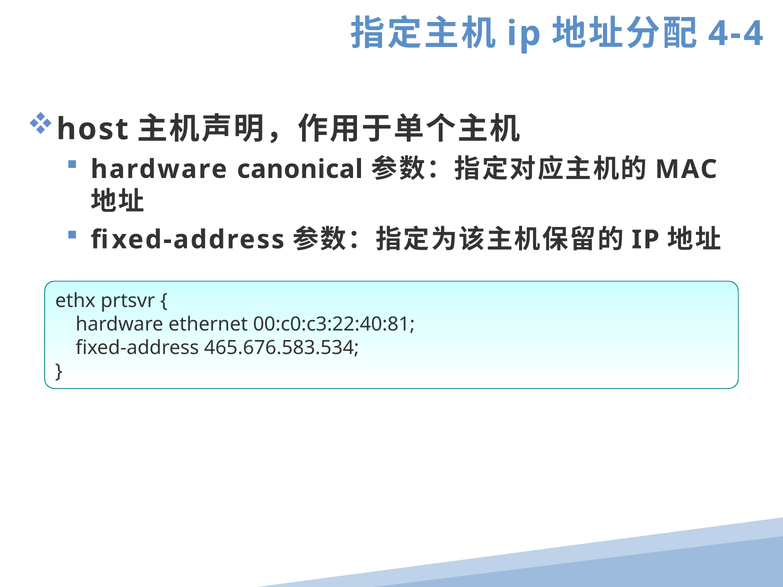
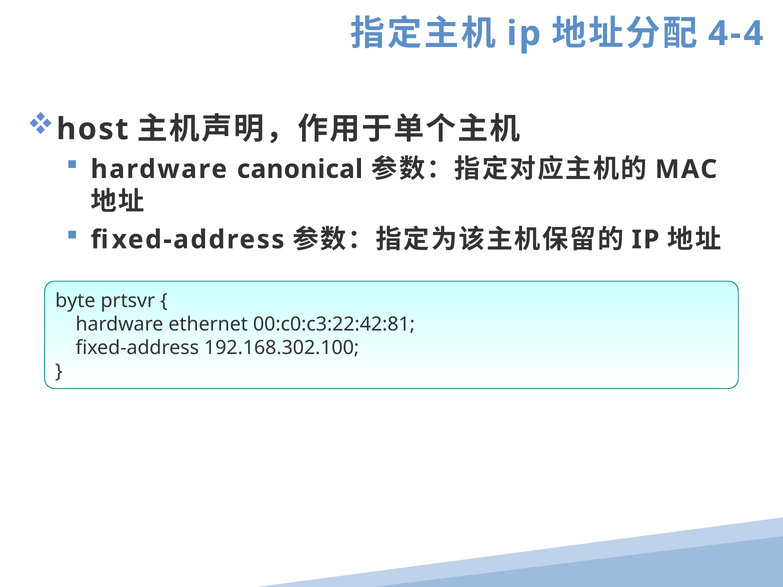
ethx: ethx -> byte (75, 301)
00:c0:c3:22:40:81: 00:c0:c3:22:40:81 -> 00:c0:c3:22:42:81 (334, 325)
465.676.583.534: 465.676.583.534 -> 192.168.302.100 (282, 348)
